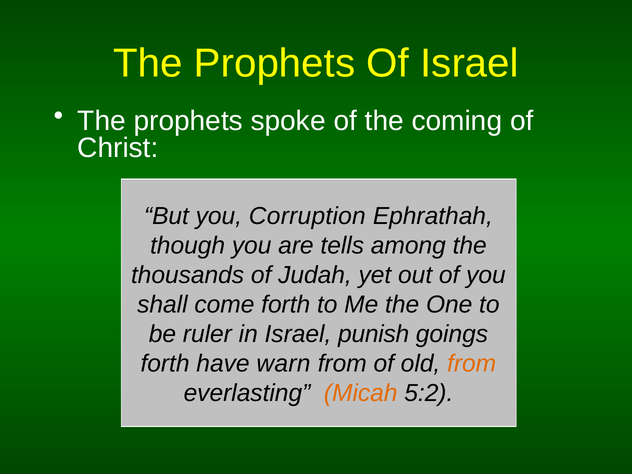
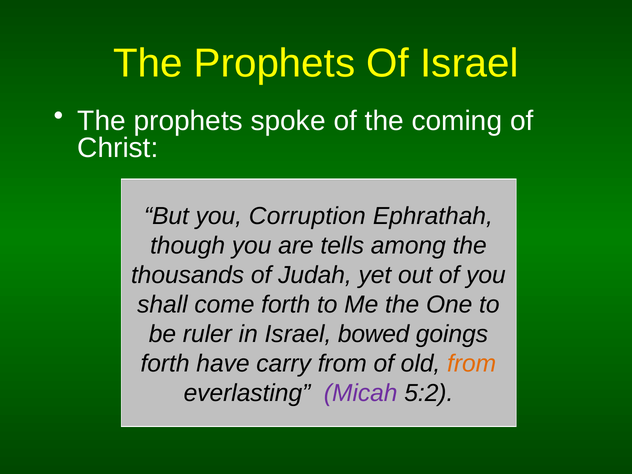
punish: punish -> bowed (374, 334)
warn: warn -> carry (284, 364)
Micah colour: orange -> purple (361, 393)
